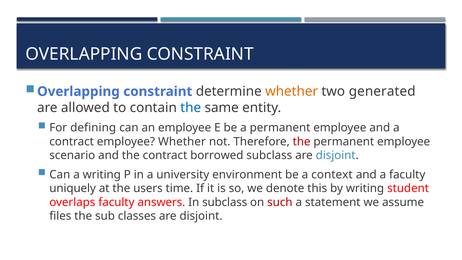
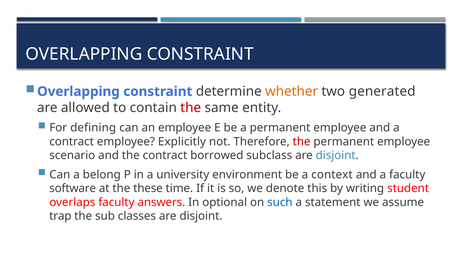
the colour: blue -> red (191, 108)
employee Whether: Whether -> Explicitly (182, 142)
a writing: writing -> belong (102, 174)
uniquely: uniquely -> software (73, 188)
users: users -> these (148, 188)
In subclass: subclass -> optional (225, 202)
such colour: red -> blue (280, 202)
files: files -> trap (60, 216)
